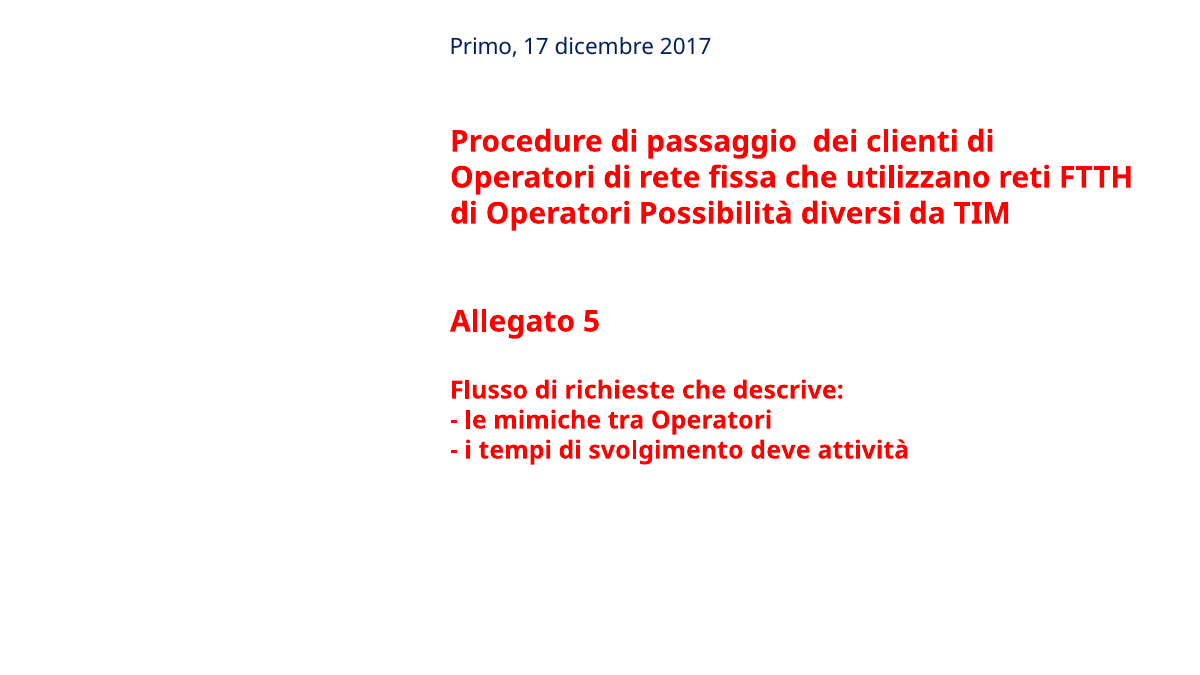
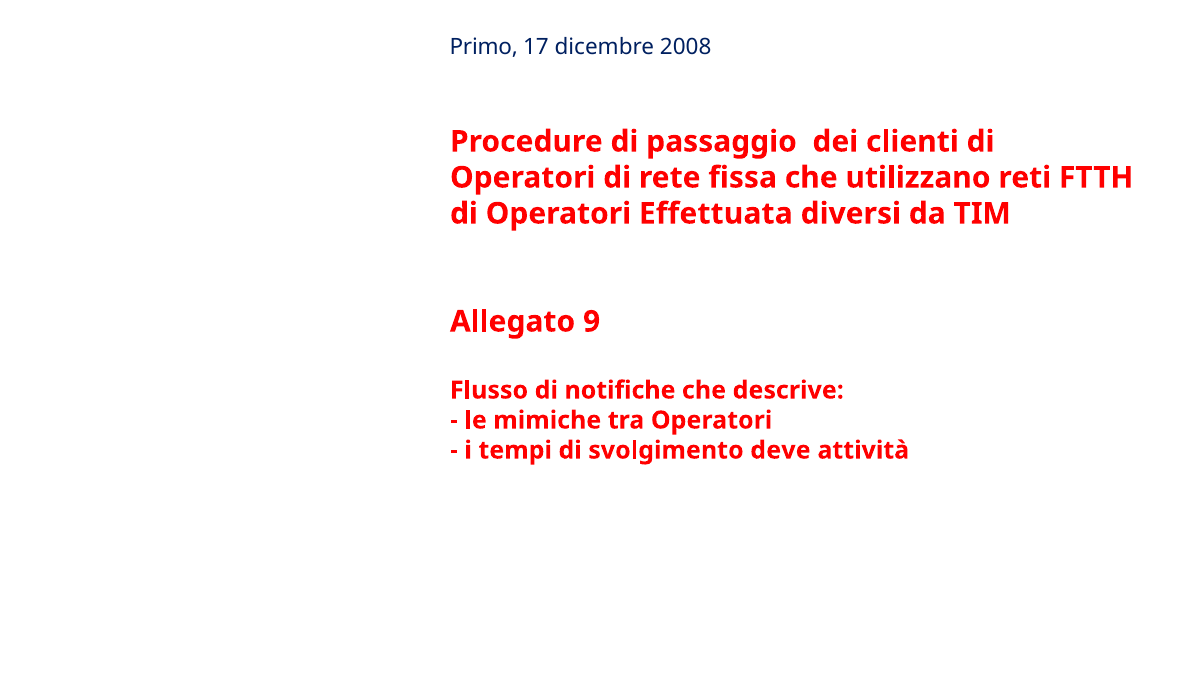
2017: 2017 -> 2008 (686, 47)
Possibilità: Possibilità -> Effettuata (716, 214)
5: 5 -> 9 (592, 322)
richieste: richieste -> notifiche (620, 390)
